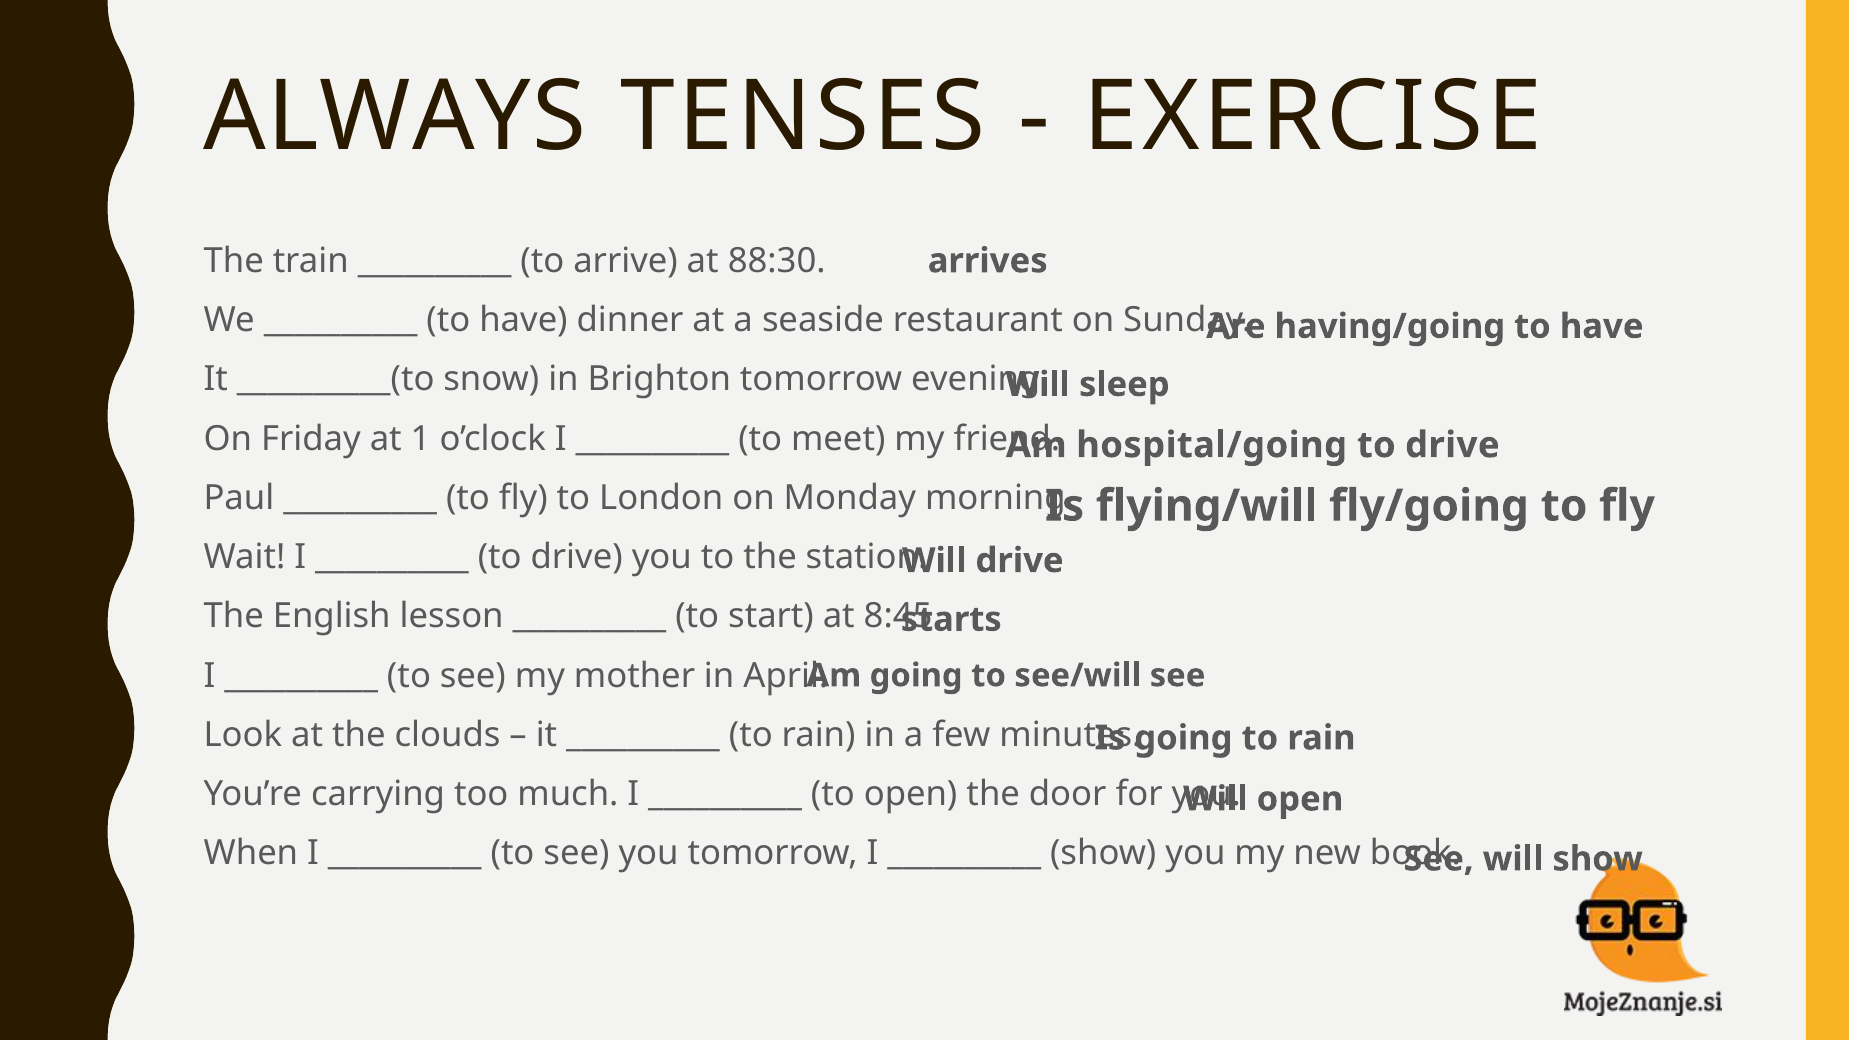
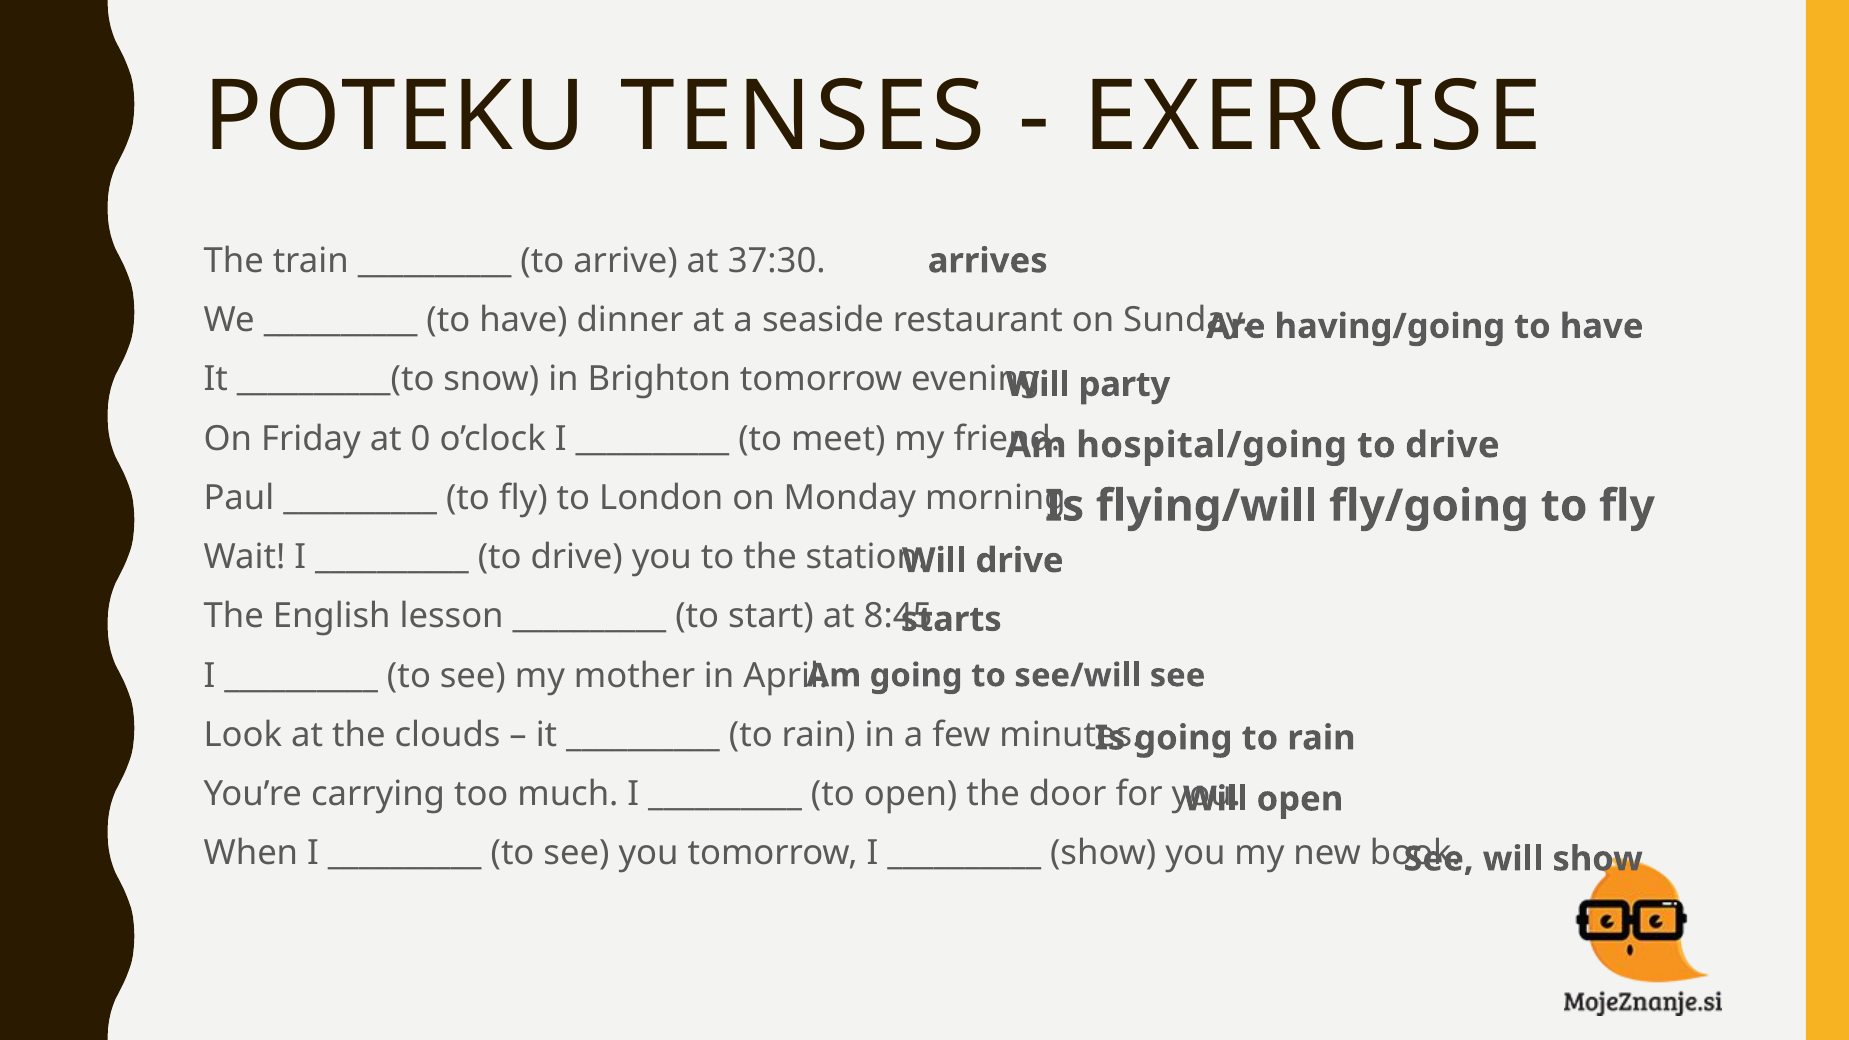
ALWAYS: ALWAYS -> POTEKU (395, 117)
88:30: 88:30 -> 37:30 (777, 261)
sleep: sleep -> party (1124, 385)
1: 1 -> 0 (421, 439)
